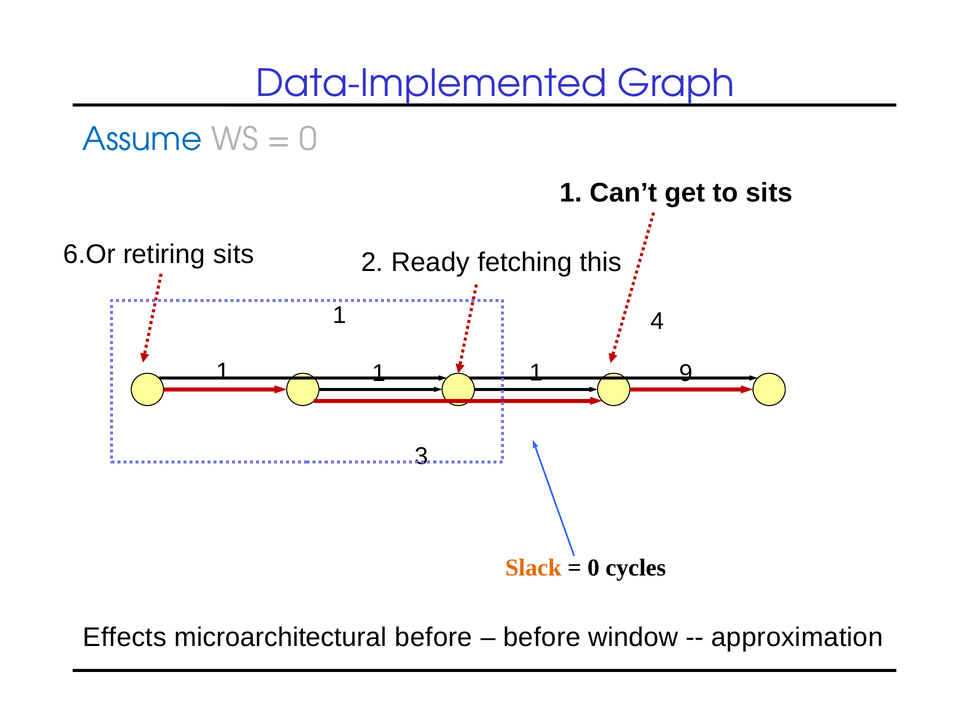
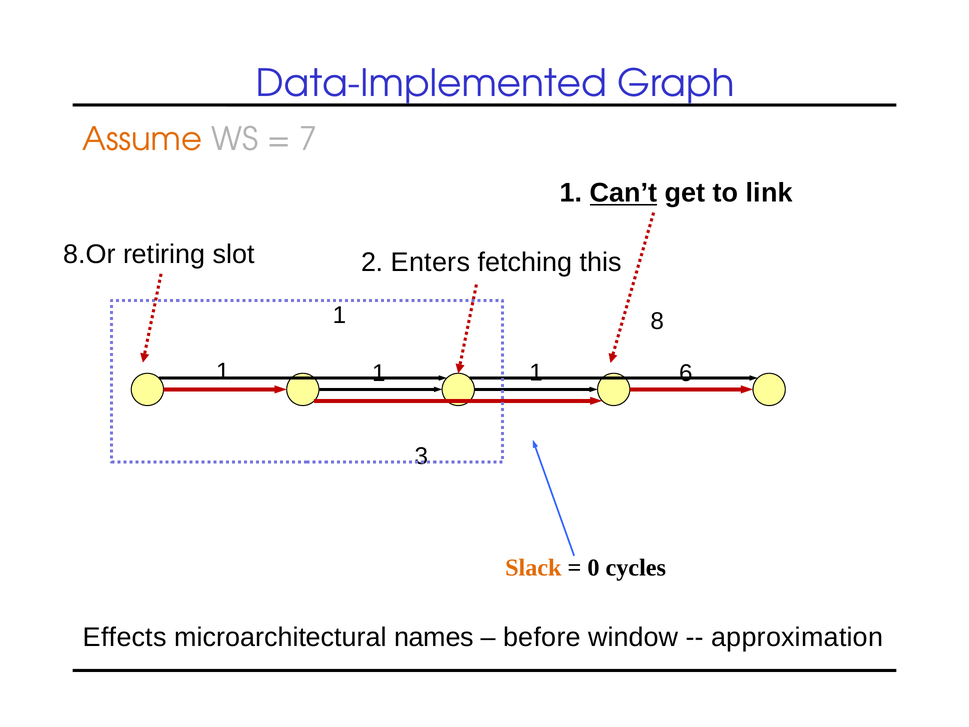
Assume colour: blue -> orange (142, 140)
0: 0 -> 7 (308, 140)
Can’t underline: none -> present (623, 193)
to sits: sits -> link (769, 193)
6.Or: 6.Or -> 8.Or (89, 254)
retiring sits: sits -> slot (234, 254)
Ready: Ready -> Enters (430, 262)
4: 4 -> 8 (657, 321)
9: 9 -> 6 (686, 373)
microarchitectural before: before -> names (434, 637)
